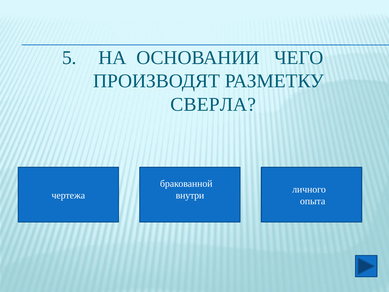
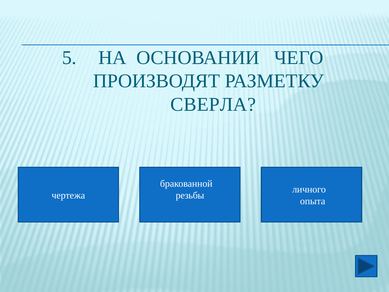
внутри: внутри -> резьбы (190, 195)
